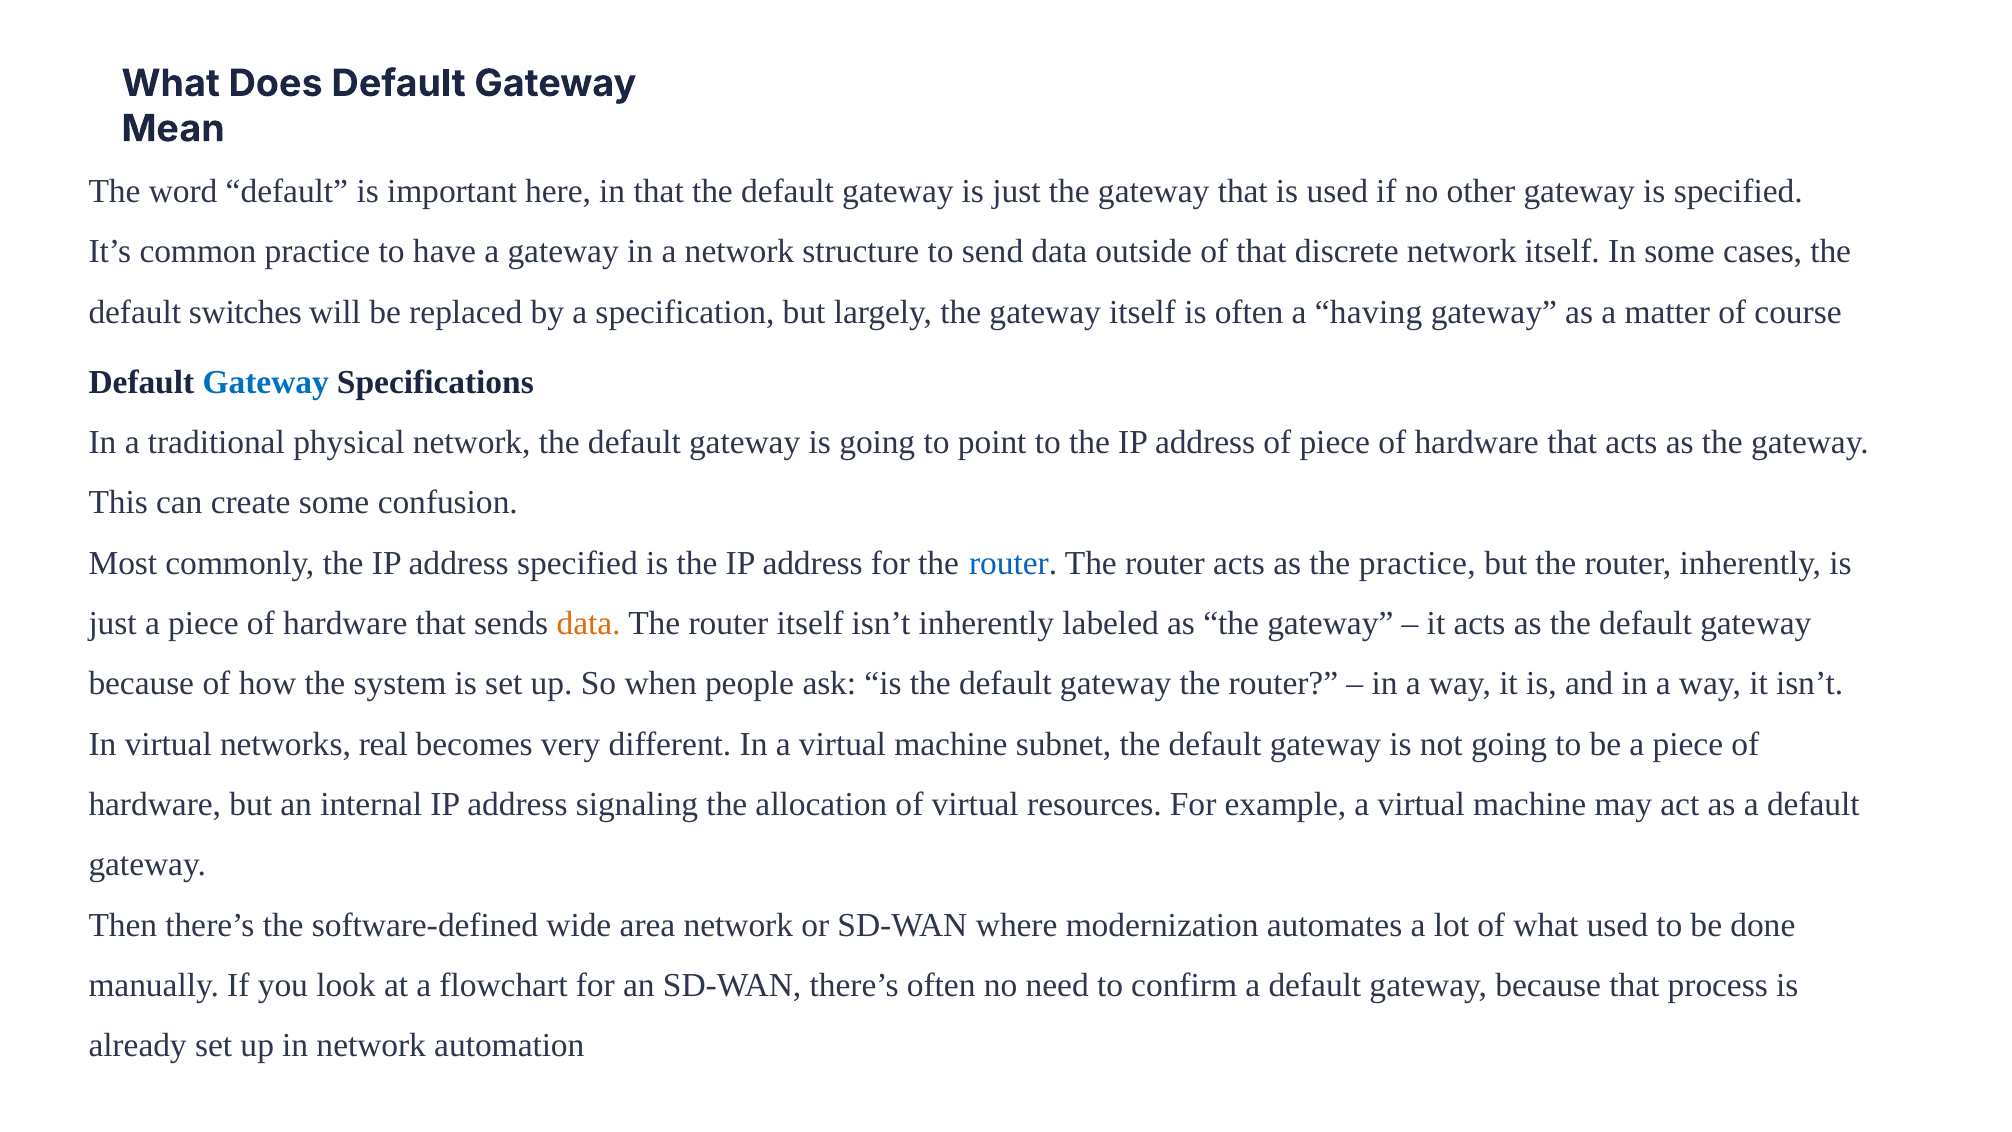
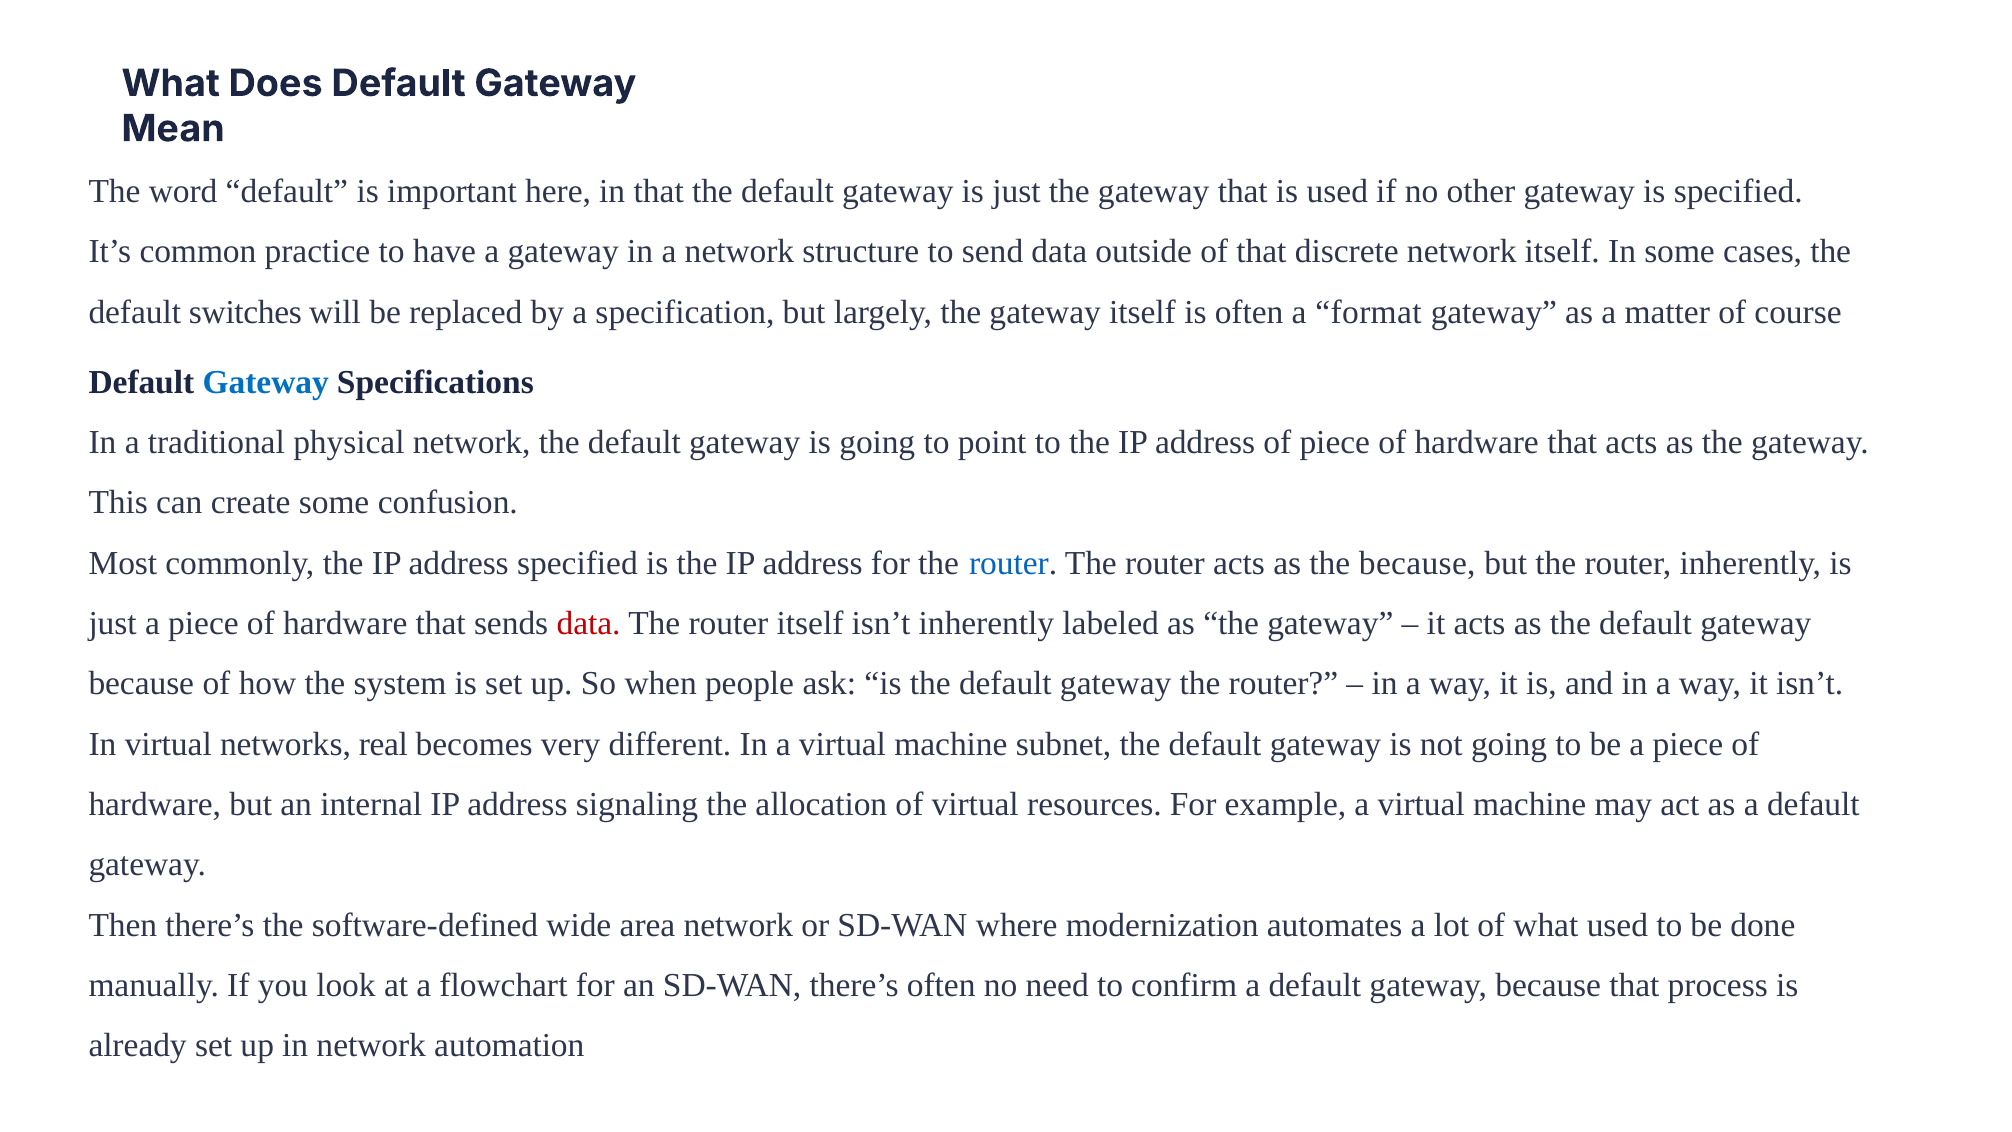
having: having -> format (1369, 312)
the practice: practice -> because (1417, 563)
data colour: orange -> red (589, 623)
